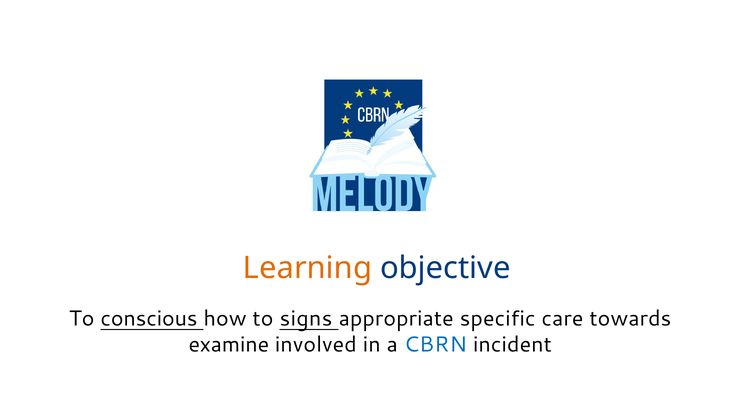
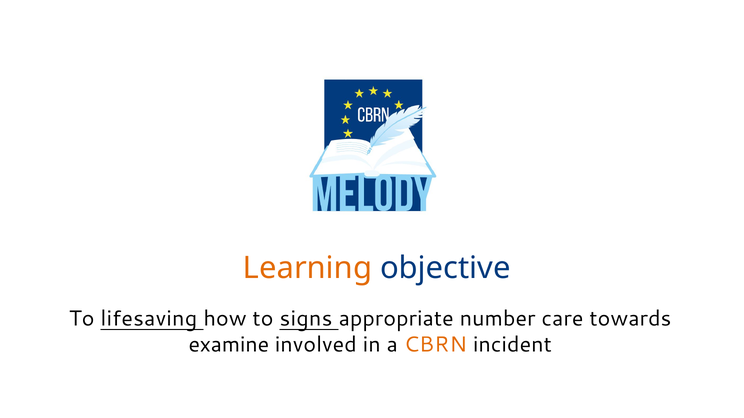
conscious: conscious -> lifesaving (149, 319)
specific: specific -> number (498, 319)
CBRN colour: blue -> orange (435, 345)
